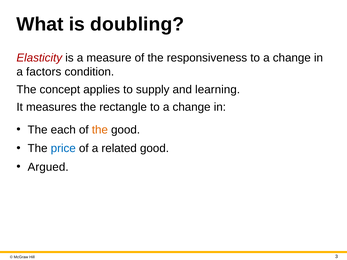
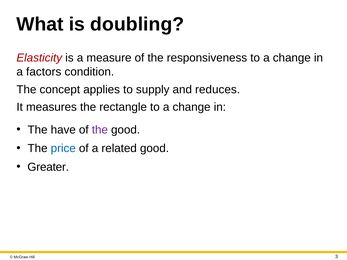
learning: learning -> reduces (218, 90)
each: each -> have (63, 130)
the colour: orange -> purple (100, 130)
Argued: Argued -> Greater (48, 167)
